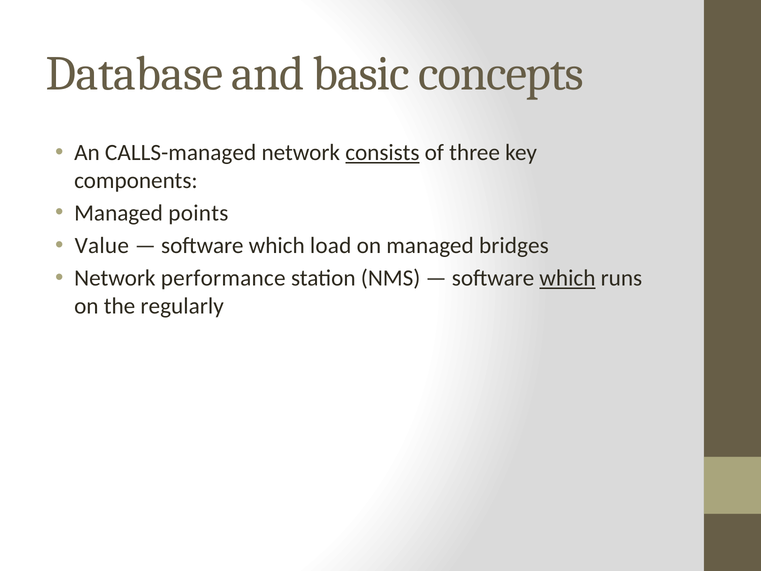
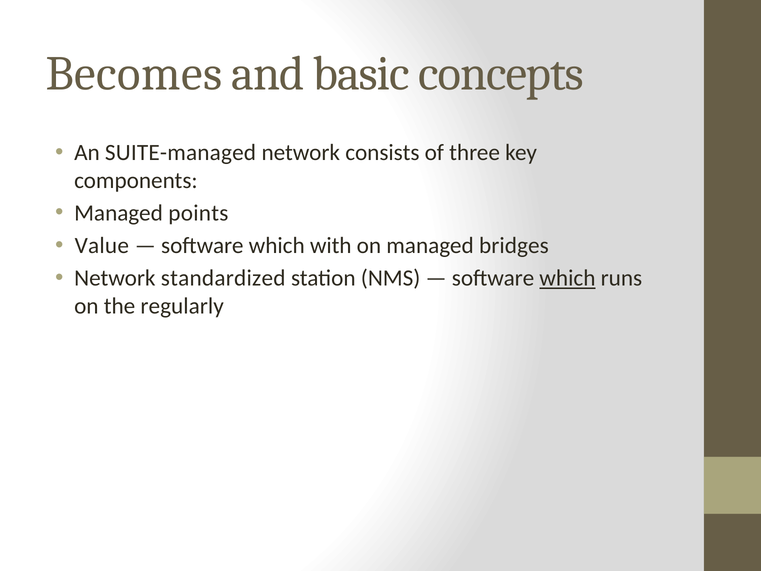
Database: Database -> Becomes (134, 74)
CALLS-managed: CALLS-managed -> SUITE-managed (181, 153)
consists underline: present -> none (382, 153)
load: load -> with (331, 246)
performance: performance -> standardized (223, 278)
